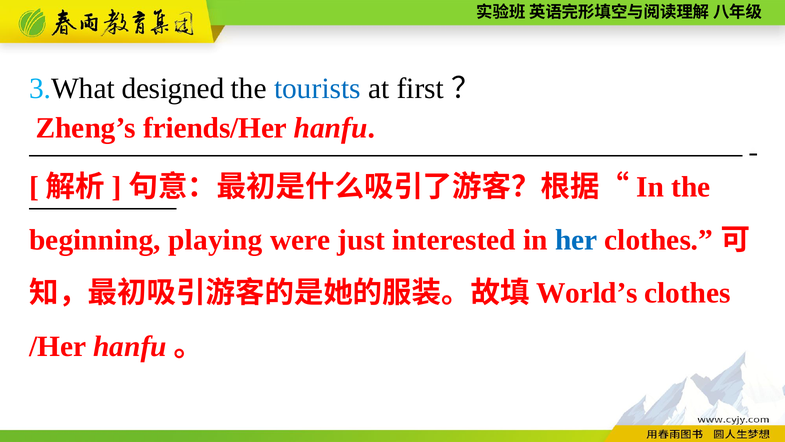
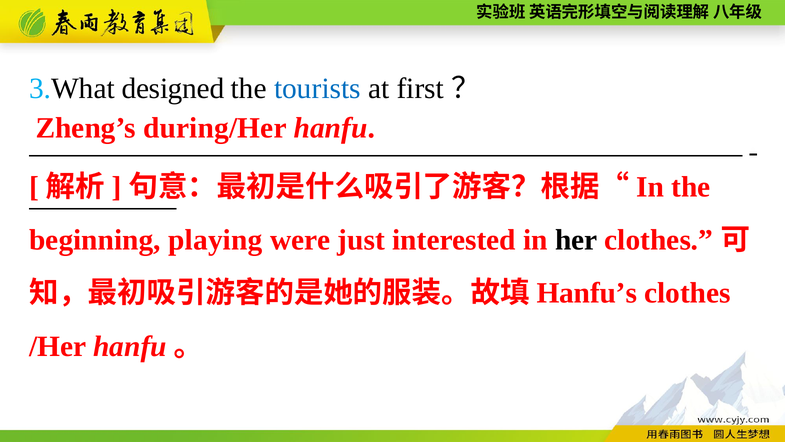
friends/Her: friends/Her -> during/Her (215, 128)
her colour: blue -> black (576, 240)
World’s: World’s -> Hanfu’s (587, 293)
